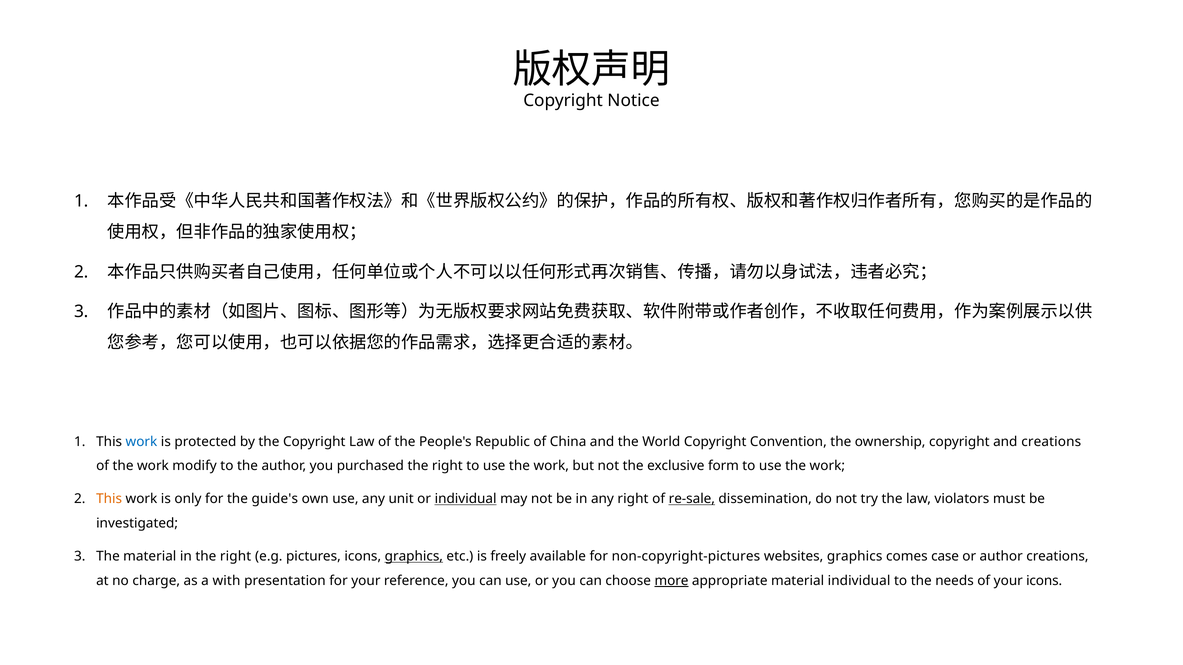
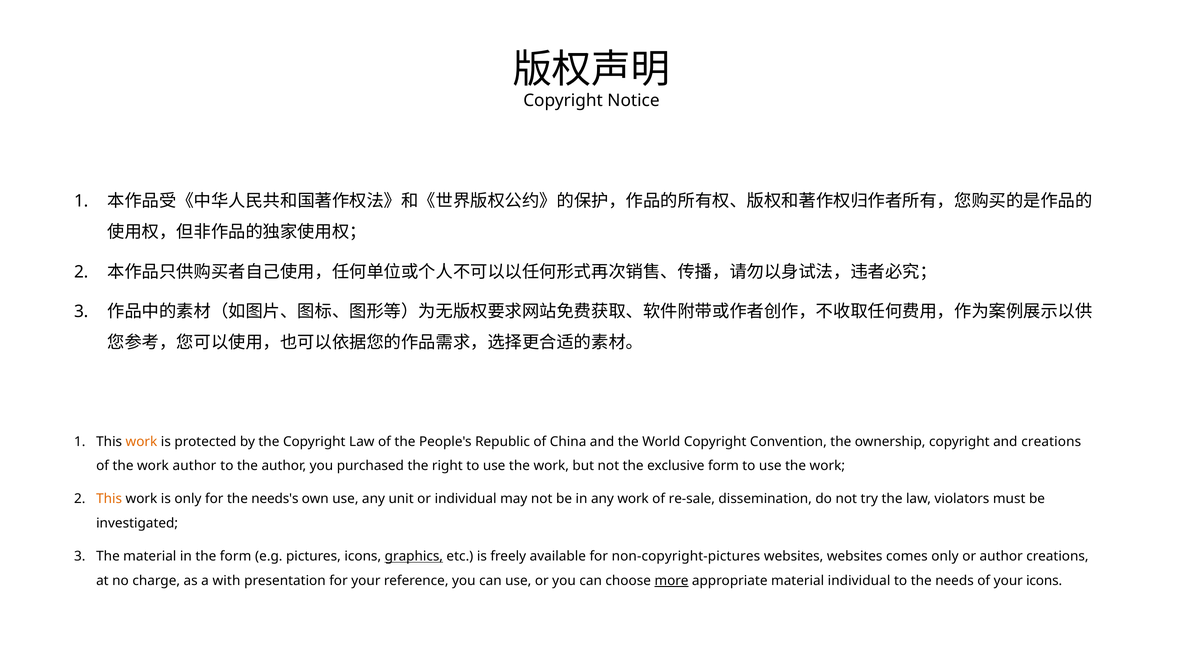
work colour: blue -> orange (141, 442)
work modify: modify -> author (194, 466)
guide's: guide's -> needs's (275, 499)
individual underline: present -> none (466, 499)
any right: right -> work (633, 499)
re-sale underline: present -> none (692, 499)
in the right: right -> form (236, 557)
websites graphics: graphics -> websites (855, 557)
comes case: case -> only (945, 557)
